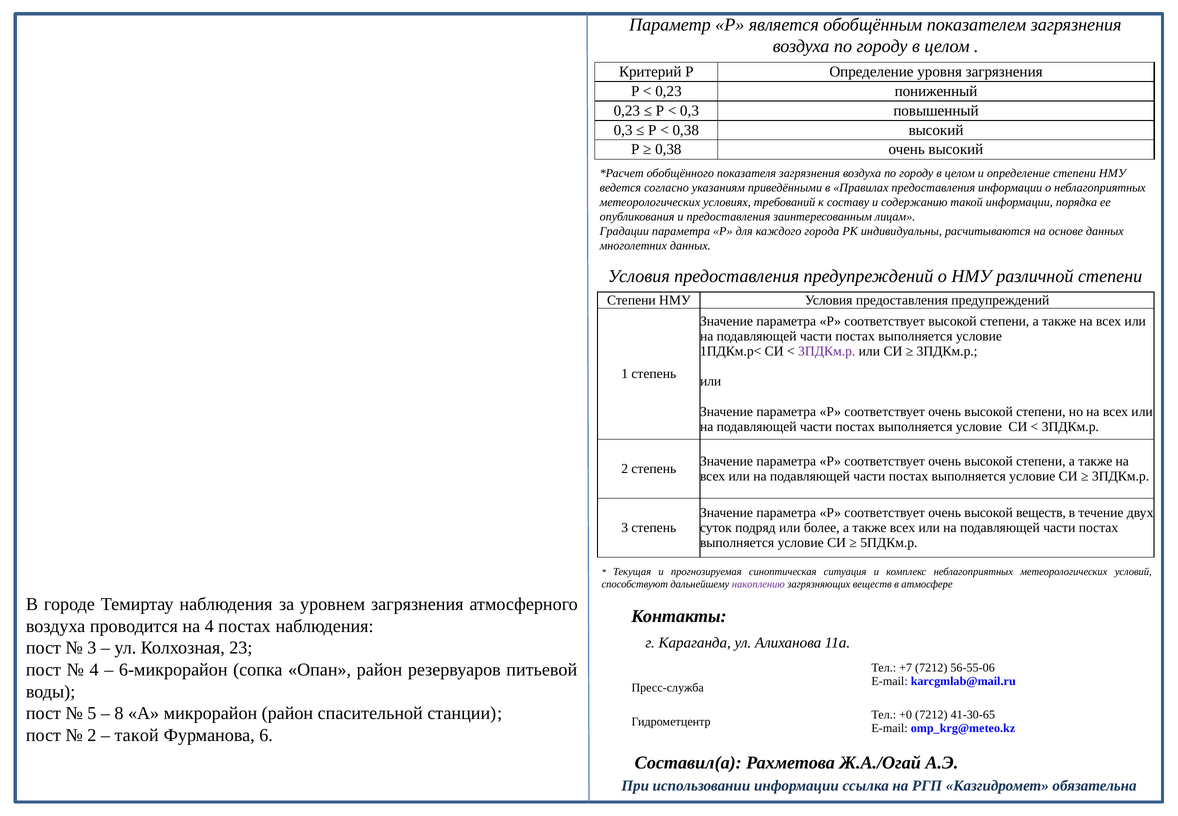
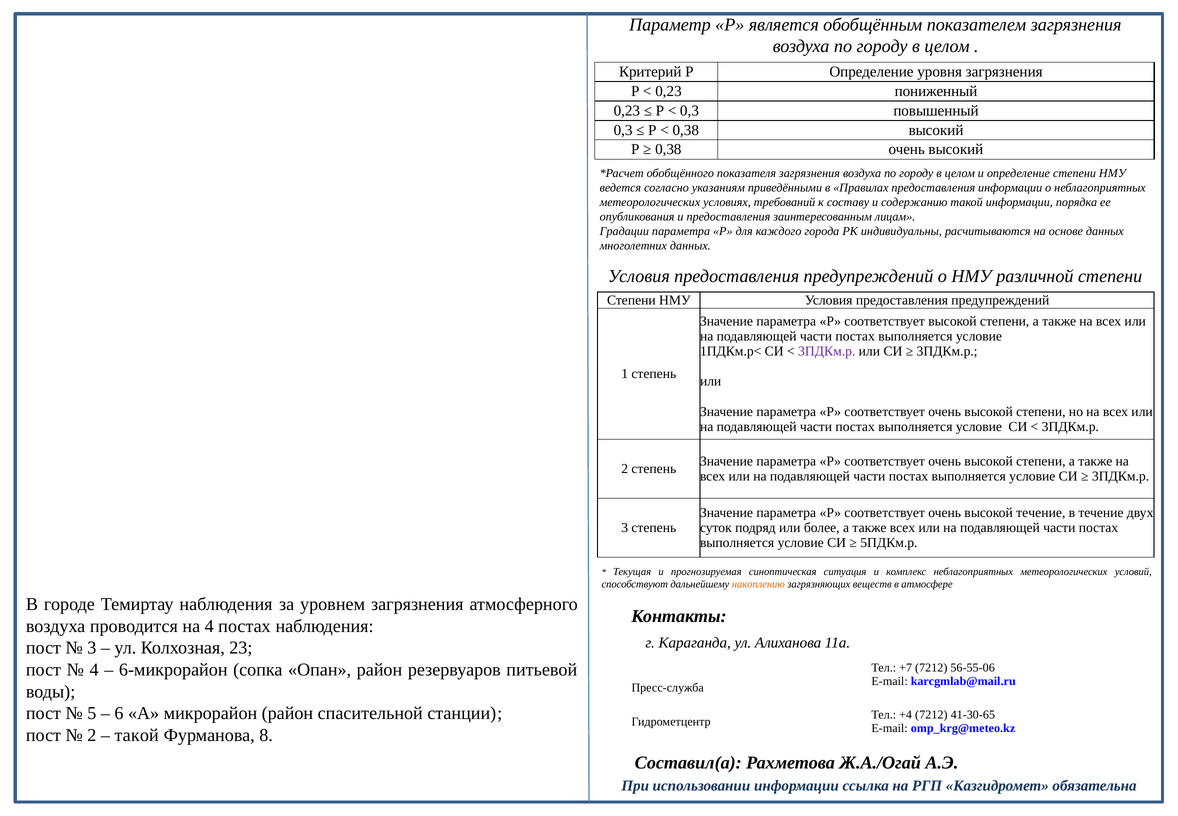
высокой веществ: веществ -> течение (1041, 512)
накоплению colour: purple -> orange (758, 584)
8: 8 -> 6 (119, 713)
+0: +0 -> +4 (906, 714)
6: 6 -> 8 (266, 735)
